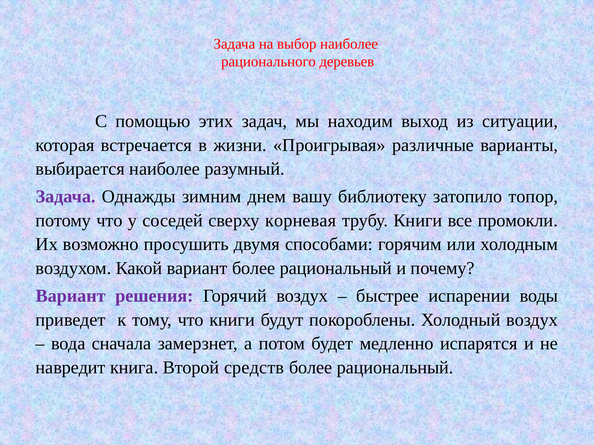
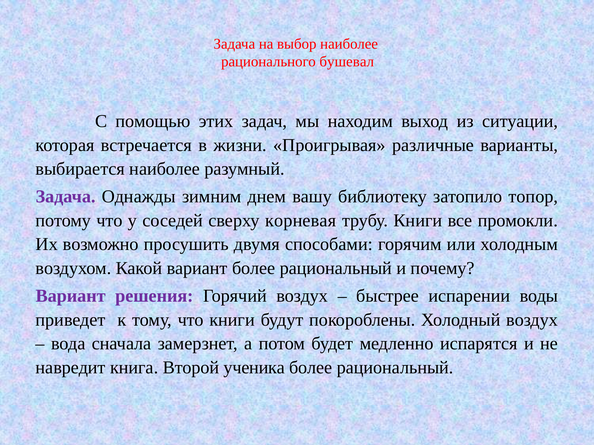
деревьев: деревьев -> бушевал (347, 62)
средств: средств -> ученика (254, 368)
